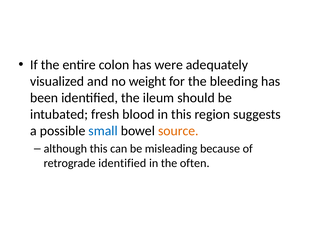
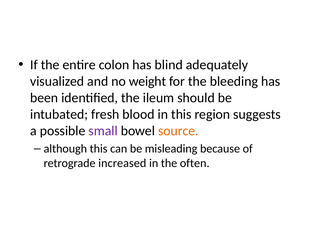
were: were -> blind (169, 65)
small colour: blue -> purple (103, 131)
retrograde identified: identified -> increased (122, 163)
